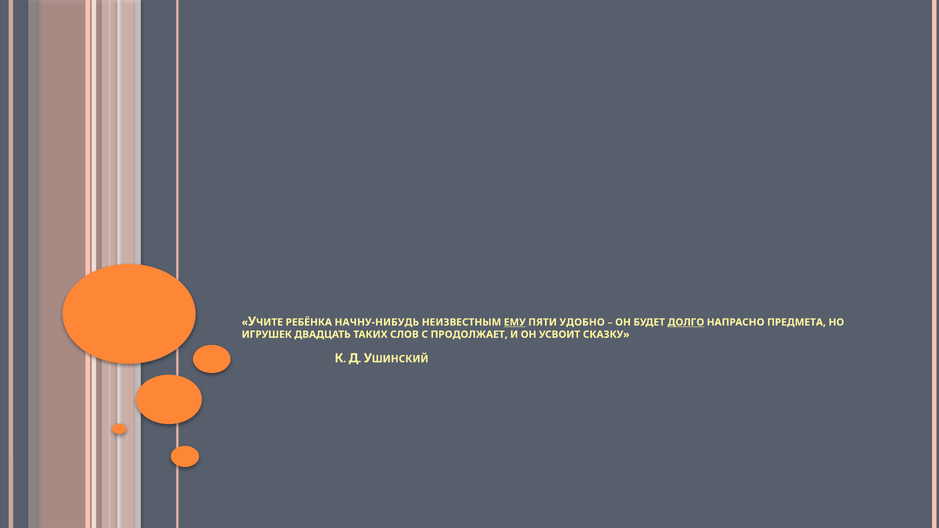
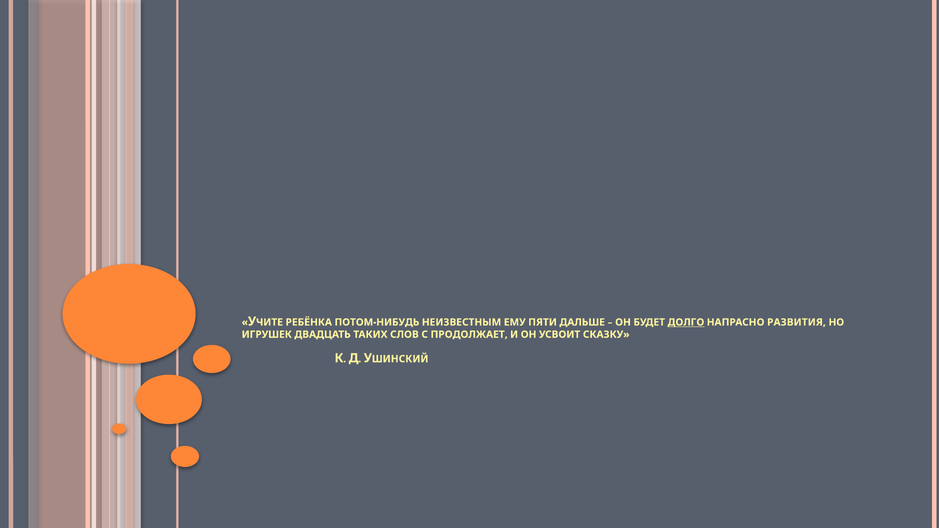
НАЧНУ-НИБУДЬ: НАЧНУ-НИБУДЬ -> ПОТОМ-НИБУДЬ (377, 322)
ЕМУ underline: present -> none (515, 322)
УДОБНО: УДОБНО -> ДАЛЬШЕ (582, 322)
ПРЕДМЕТА: ПРЕДМЕТА -> РАЗВИТИЯ (796, 322)
